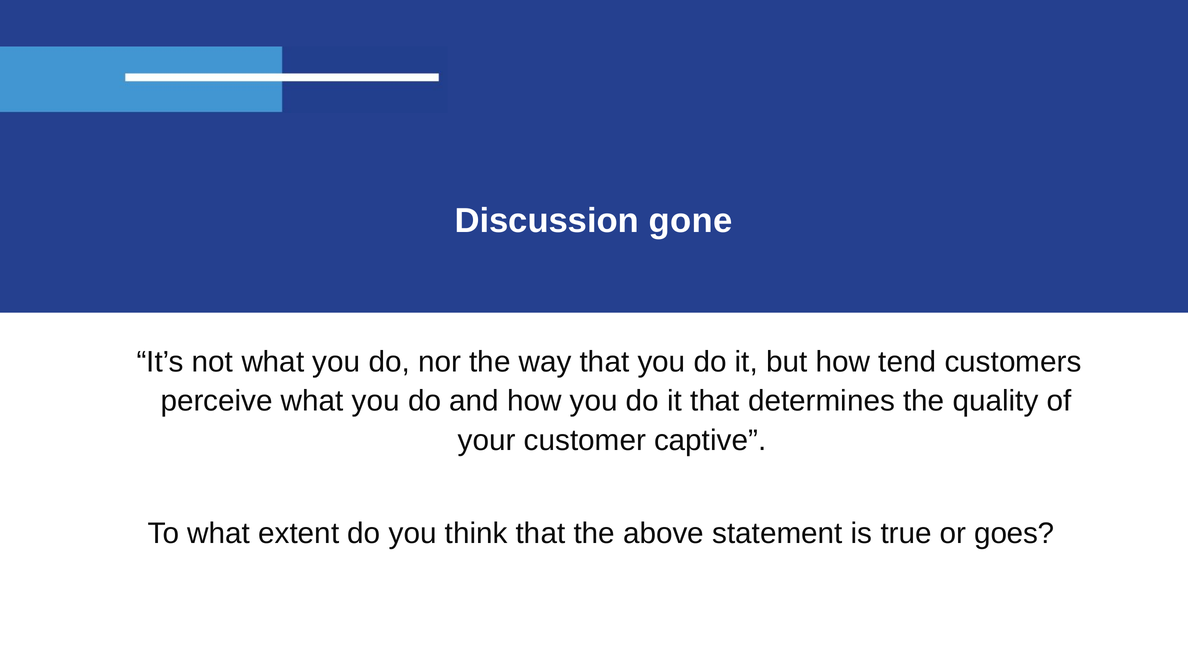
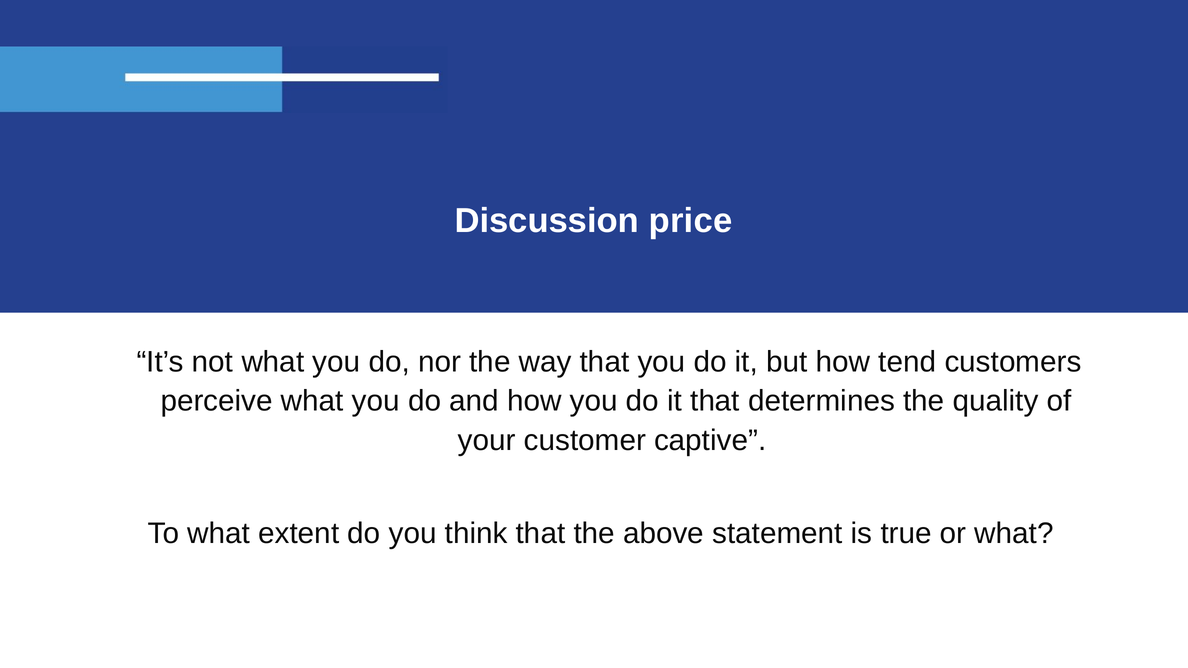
gone: gone -> price (691, 221)
or goes: goes -> what (1014, 534)
